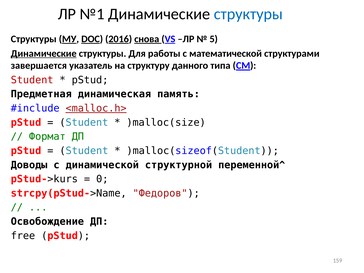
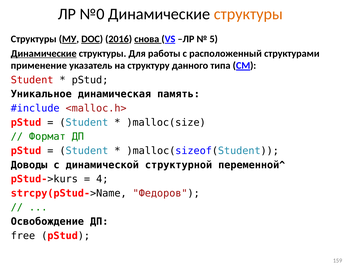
№1: №1 -> №0 (92, 14)
структуры colour: blue -> orange (248, 14)
математической: математической -> расположенный (226, 53)
завершается: завершается -> применение (39, 66)
Предметная: Предметная -> Уникальное (41, 94)
<malloc.h> underline: present -> none (96, 108)
0: 0 -> 4 (102, 179)
